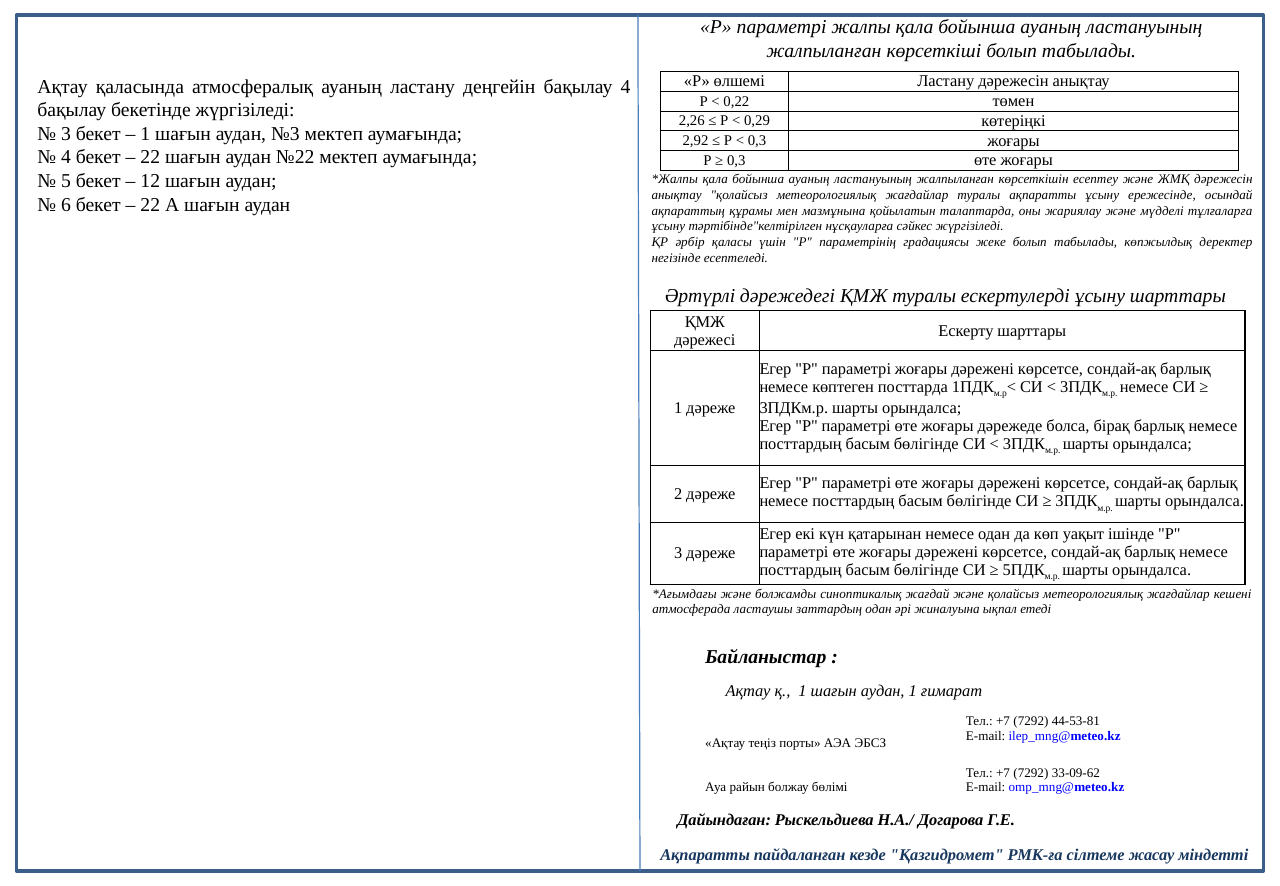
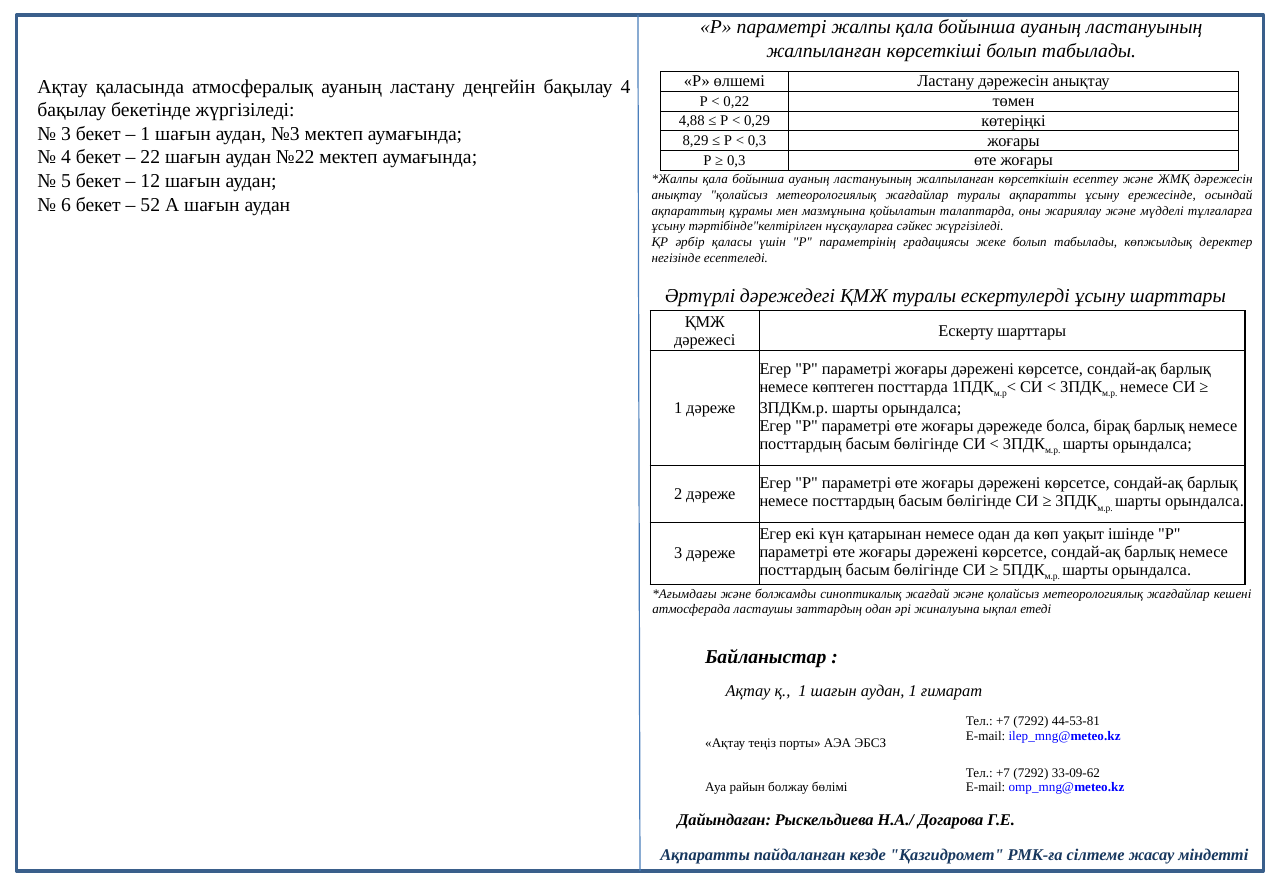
2,26: 2,26 -> 4,88 (692, 121)
2,92: 2,92 -> 8,29 (696, 141)
22: 22 -> 52 (150, 205)
